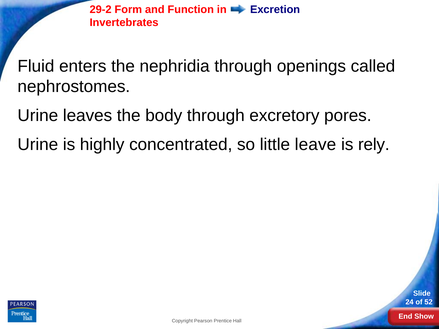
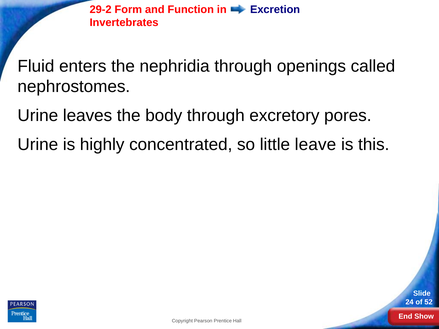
rely: rely -> this (374, 145)
